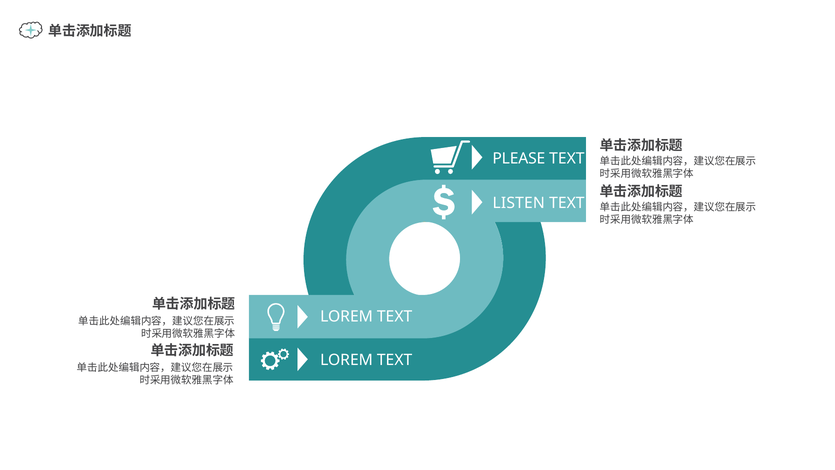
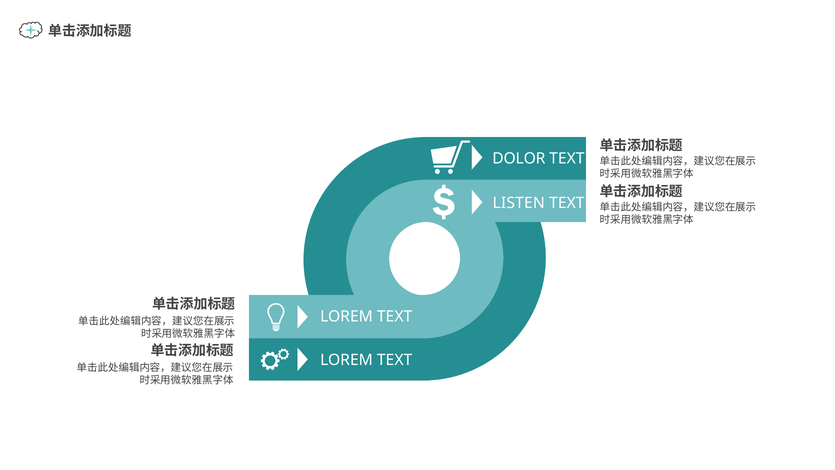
PLEASE: PLEASE -> DOLOR (519, 158)
